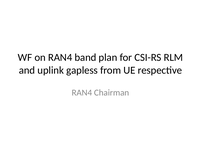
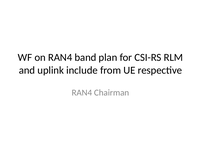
gapless: gapless -> include (82, 70)
